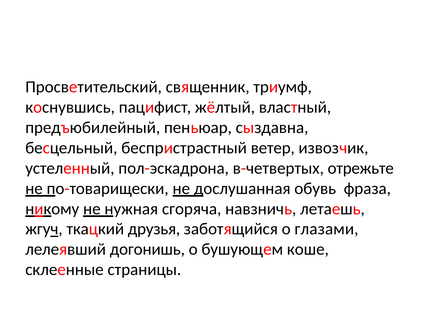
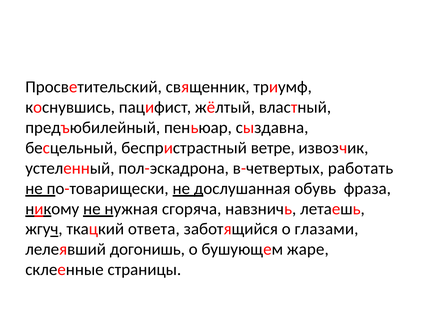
ветер: ветер -> ветре (273, 148)
отрежьте: отрежьте -> работать (361, 169)
друзья: друзья -> ответа (154, 230)
коше: коше -> жаре (308, 250)
